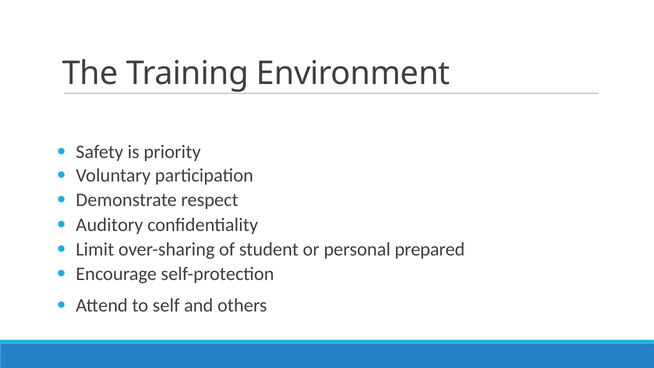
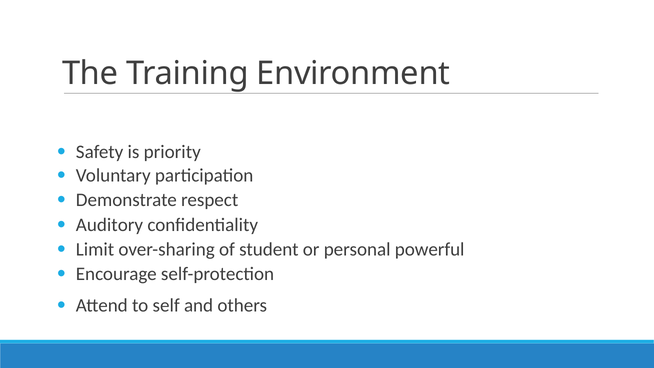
prepared: prepared -> powerful (430, 249)
